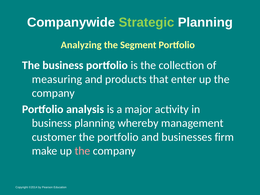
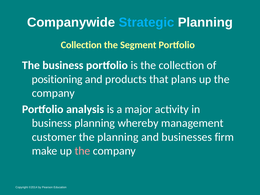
Strategic colour: light green -> light blue (147, 22)
Analyzing: Analyzing -> Collection (81, 45)
measuring: measuring -> positioning (57, 79)
enter: enter -> plans (184, 79)
the portfolio: portfolio -> planning (118, 137)
